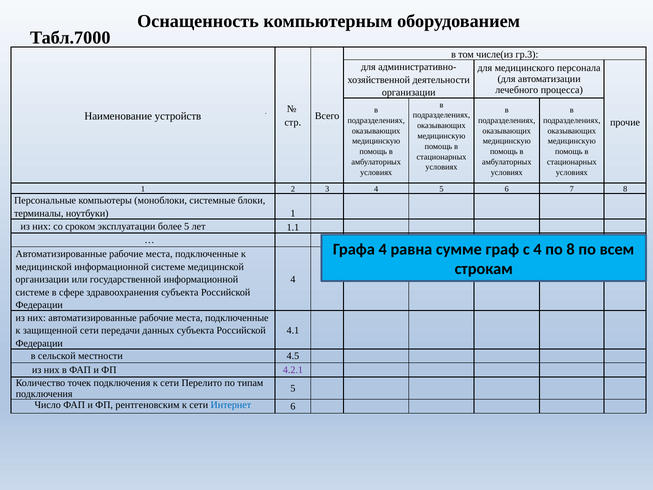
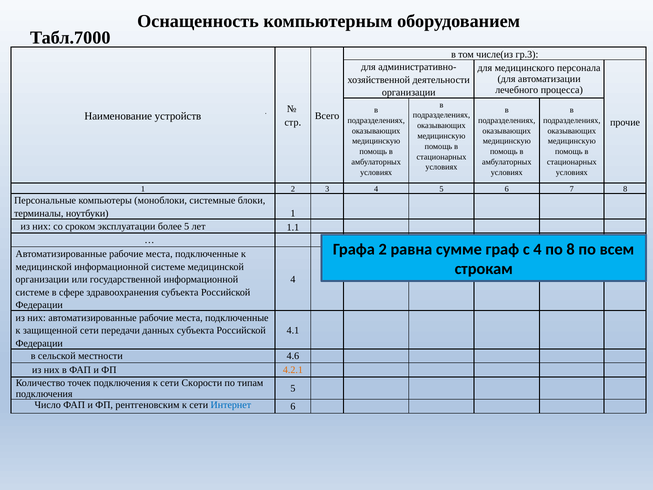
Графа 4: 4 -> 2 (383, 249)
4.5: 4.5 -> 4.6 (293, 356)
4.2.1 colour: purple -> orange (293, 370)
Перелито: Перелито -> Скорости (202, 383)
